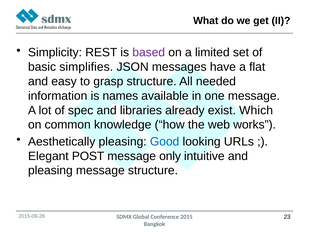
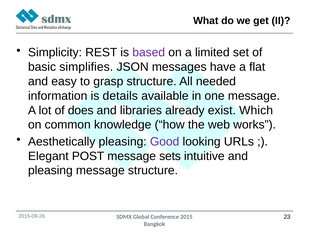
names: names -> details (120, 96)
spec: spec -> does (81, 110)
Good colour: blue -> purple (165, 141)
only: only -> sets (170, 156)
